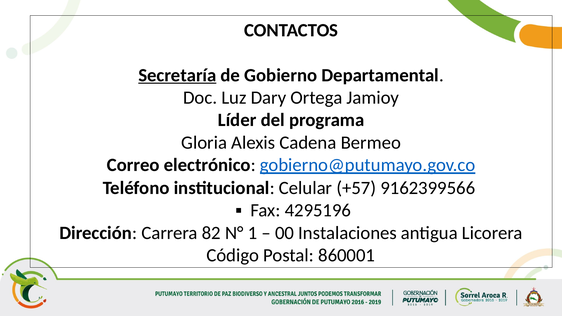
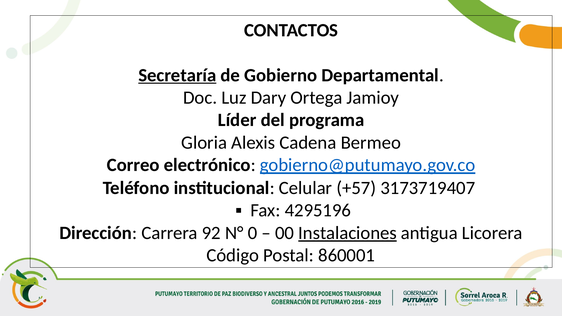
9162399566: 9162399566 -> 3173719407 (428, 188)
82: 82 -> 92 (211, 233)
1: 1 -> 0 (252, 233)
Instalaciones underline: none -> present (348, 233)
